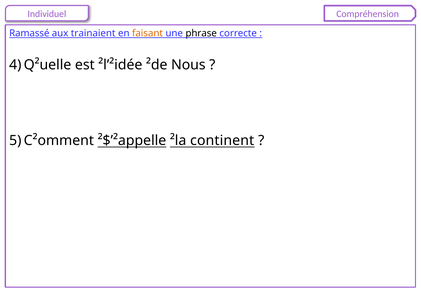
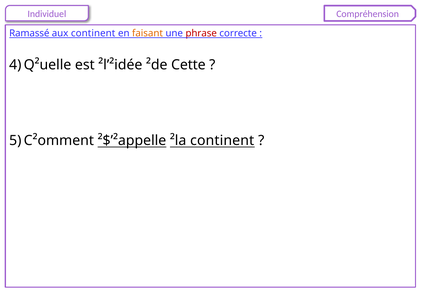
aux trainaient: trainaient -> continent (93, 33)
phrase colour: black -> red (201, 33)
Nous: Nous -> Cette (188, 65)
